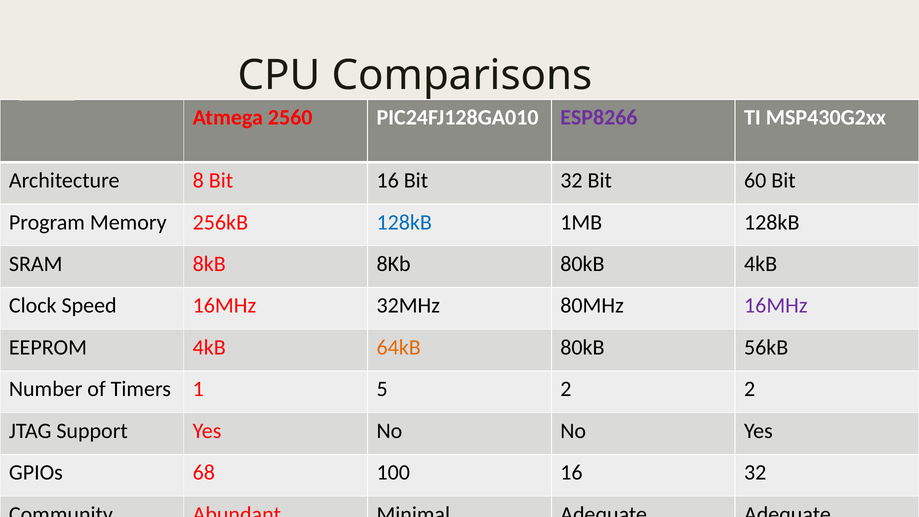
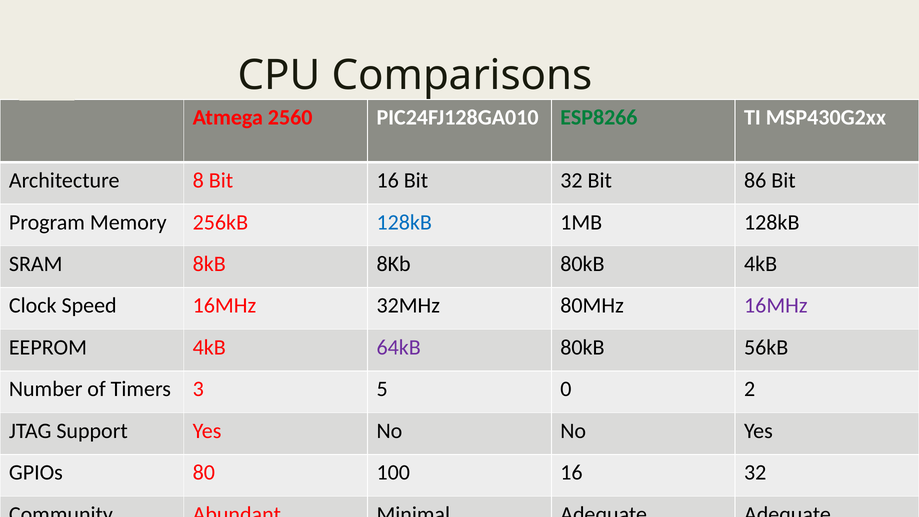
ESP8266 colour: purple -> green (599, 118)
60: 60 -> 86 (755, 180)
64kB colour: orange -> purple (399, 347)
1: 1 -> 3 (198, 389)
5 2: 2 -> 0 (566, 389)
68: 68 -> 80 (204, 473)
